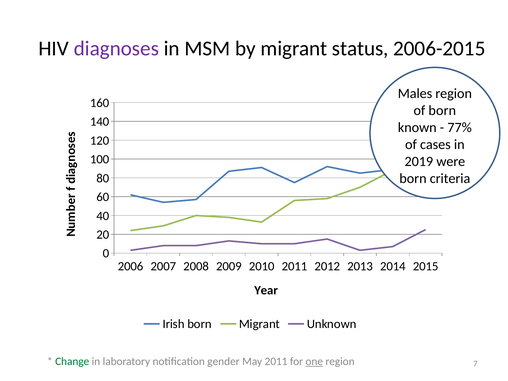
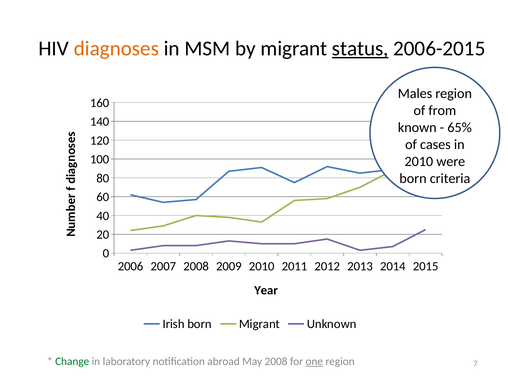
diagnoses colour: purple -> orange (116, 48)
status underline: none -> present (360, 48)
of born: born -> from (442, 111)
77%: 77% -> 65% (460, 128)
2019: 2019 -> 2010 (419, 161)
gender: gender -> abroad (224, 361)
May 2011: 2011 -> 2008 (276, 361)
